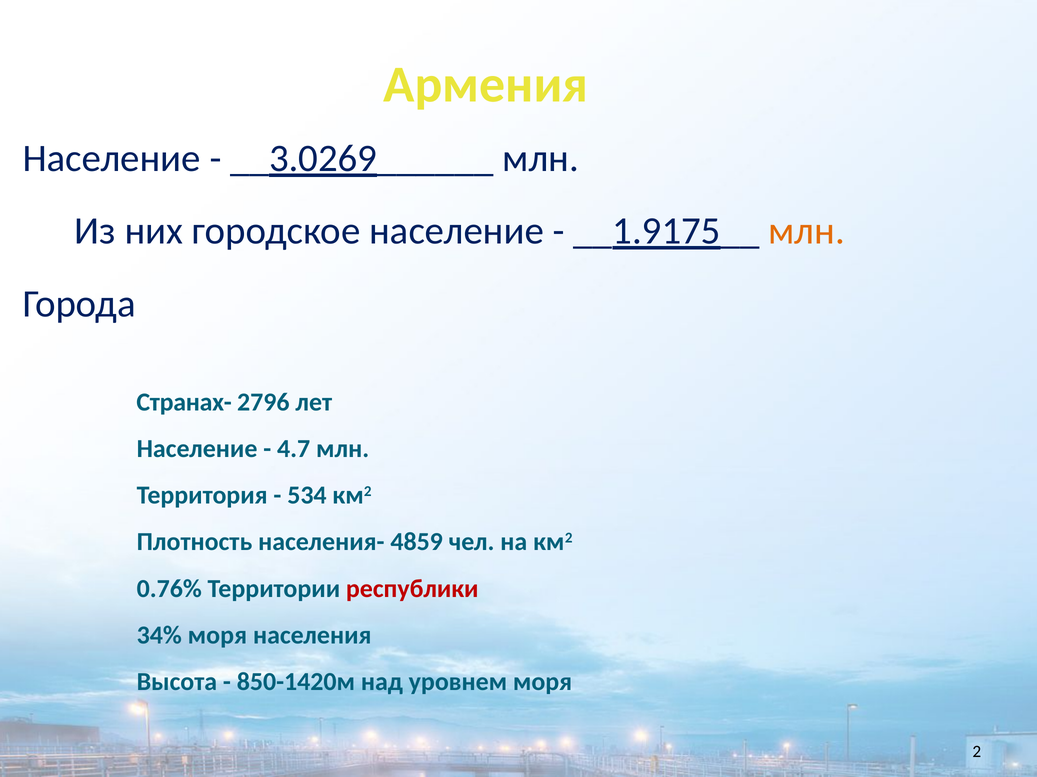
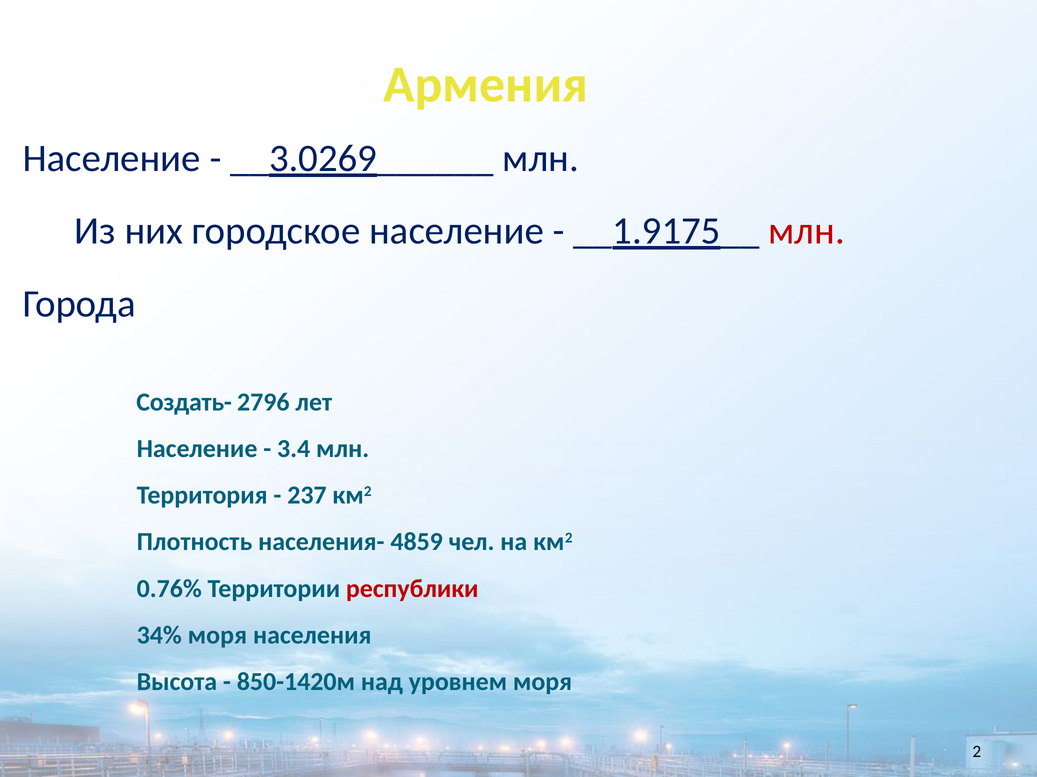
млн colour: orange -> red (806, 231)
Странах-: Странах- -> Создать- (184, 402)
4.7: 4.7 -> 3.4 (294, 449)
534: 534 -> 237 (307, 496)
